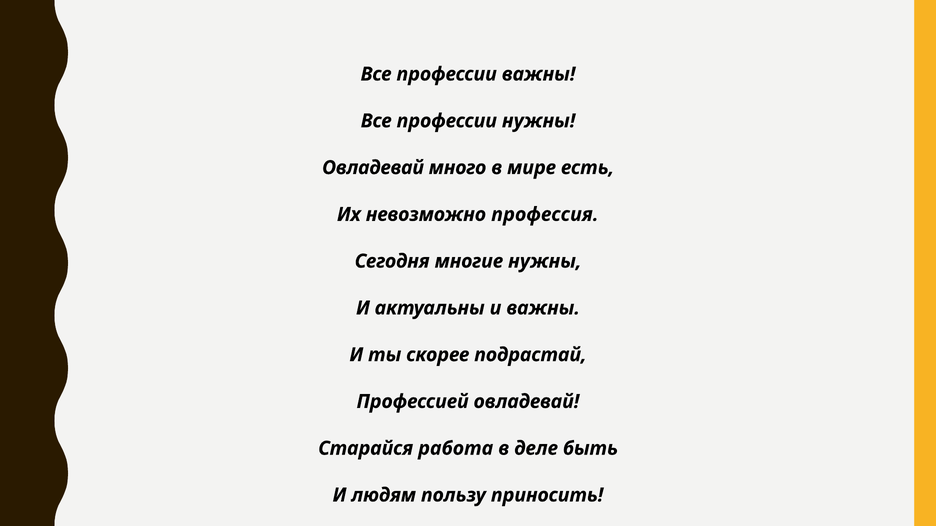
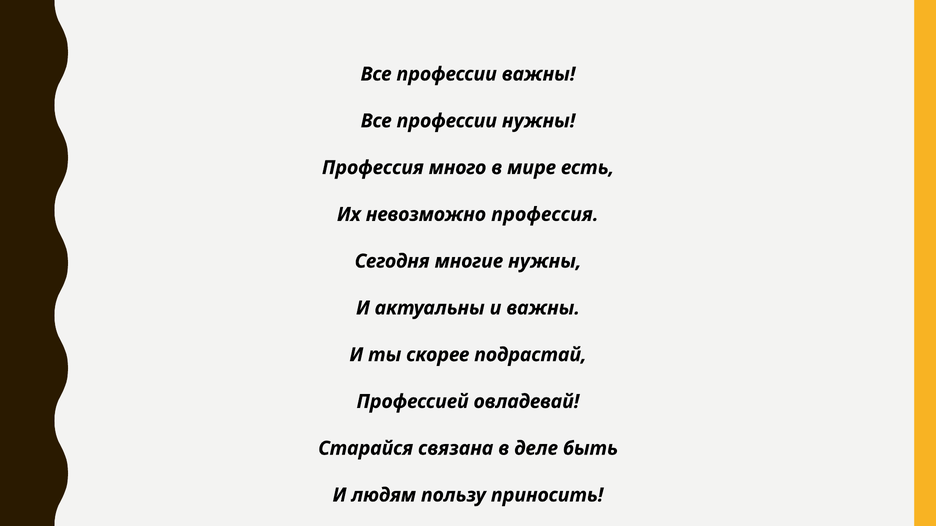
Овладевай: Овладевай -> Профессия (373, 168)
работа: работа -> связана (456, 449)
